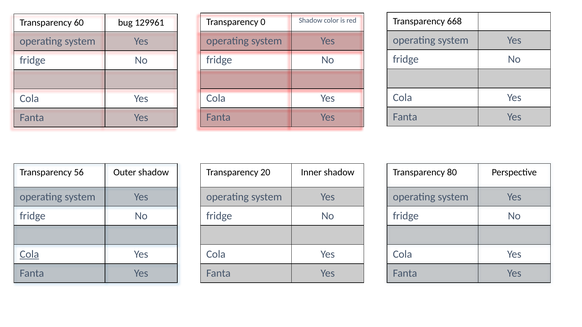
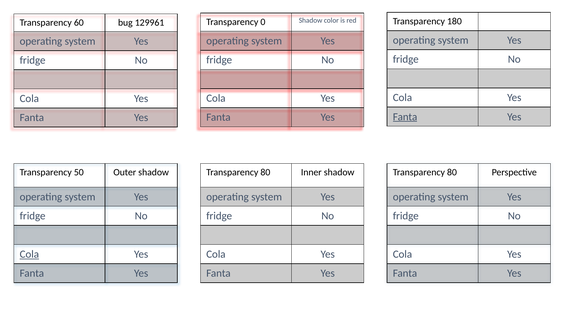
668: 668 -> 180 (454, 21)
Fanta underline: none -> present (405, 117)
56: 56 -> 50 (79, 173)
20: 20 -> 80 (265, 173)
